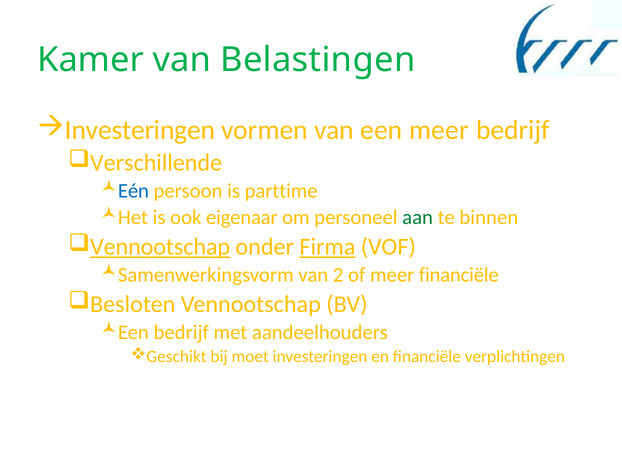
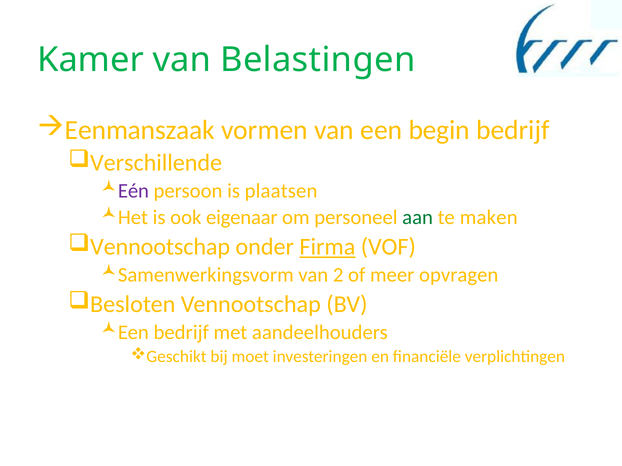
Investeringen: Investeringen -> Eenmanszaak (140, 130)
een meer: meer -> begin (439, 130)
Eén colour: blue -> purple (133, 191)
parttime: parttime -> plaatsen (281, 191)
binnen: binnen -> maken (489, 218)
Vennootschap underline: present -> none (160, 247)
meer financiële: financiële -> opvragen (459, 275)
